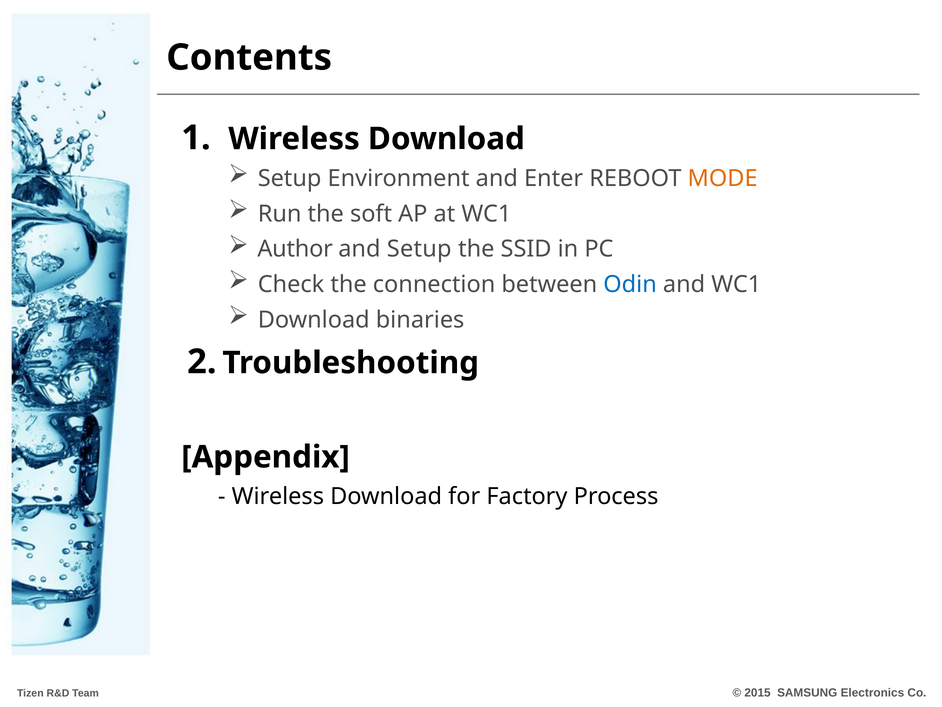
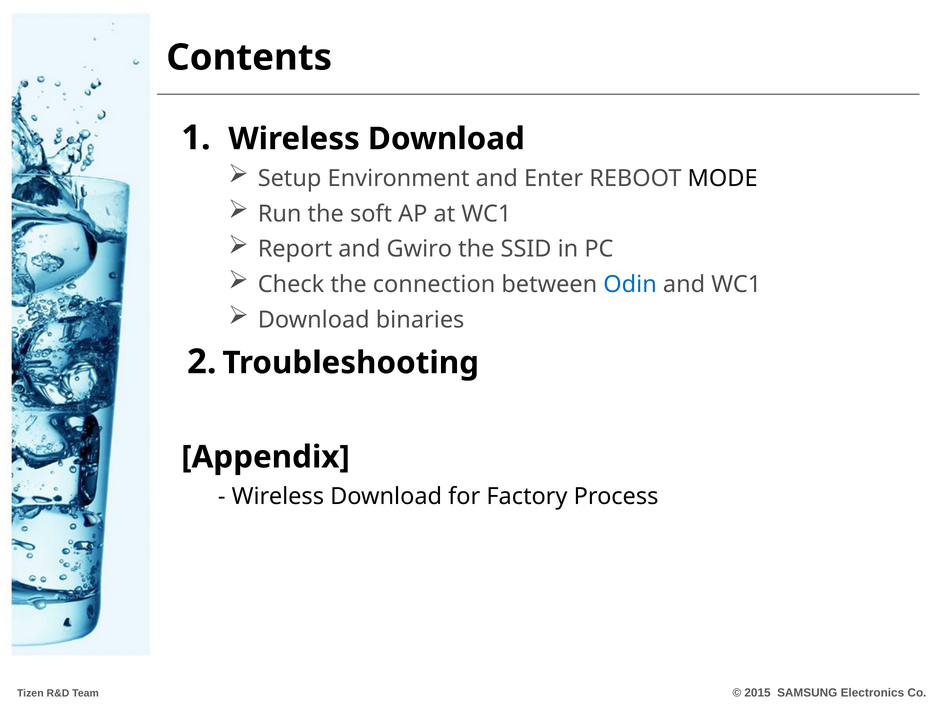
MODE colour: orange -> black (723, 178)
Author: Author -> Report (295, 249)
and Setup: Setup -> Gwiro (419, 249)
